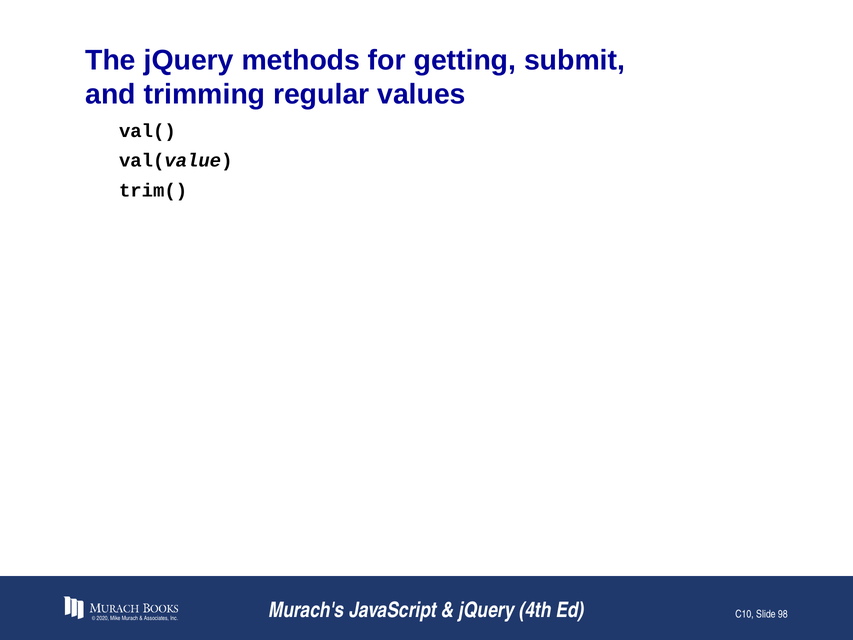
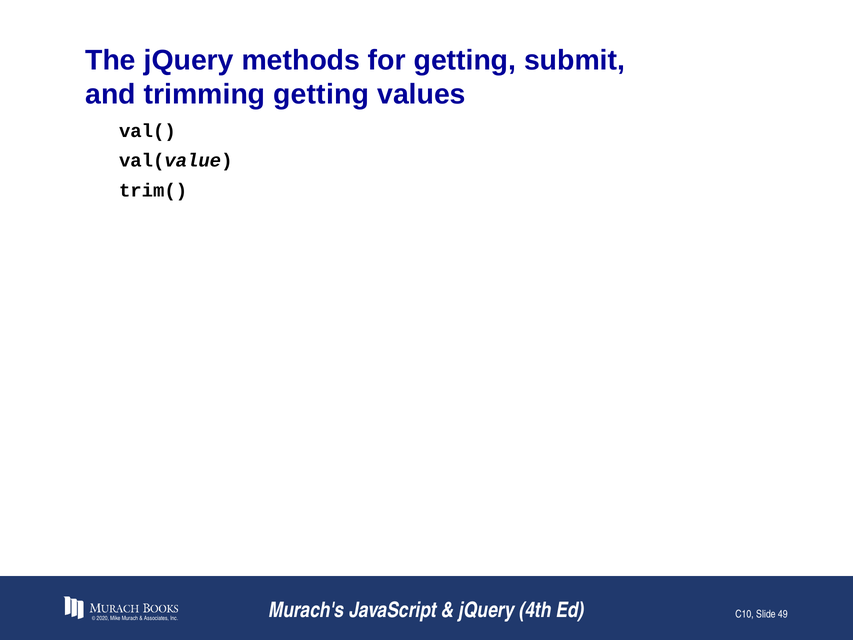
trimming regular: regular -> getting (321, 95)
98: 98 -> 49 (783, 614)
